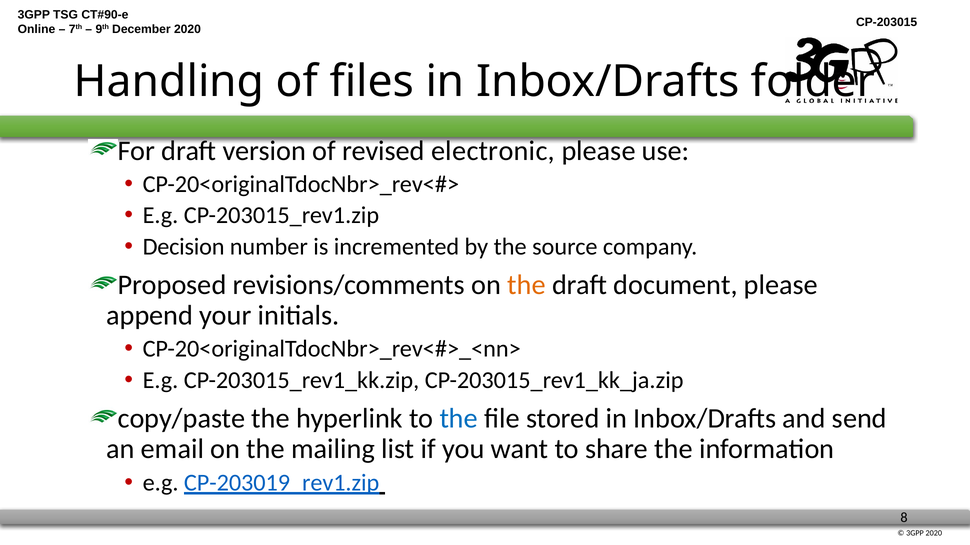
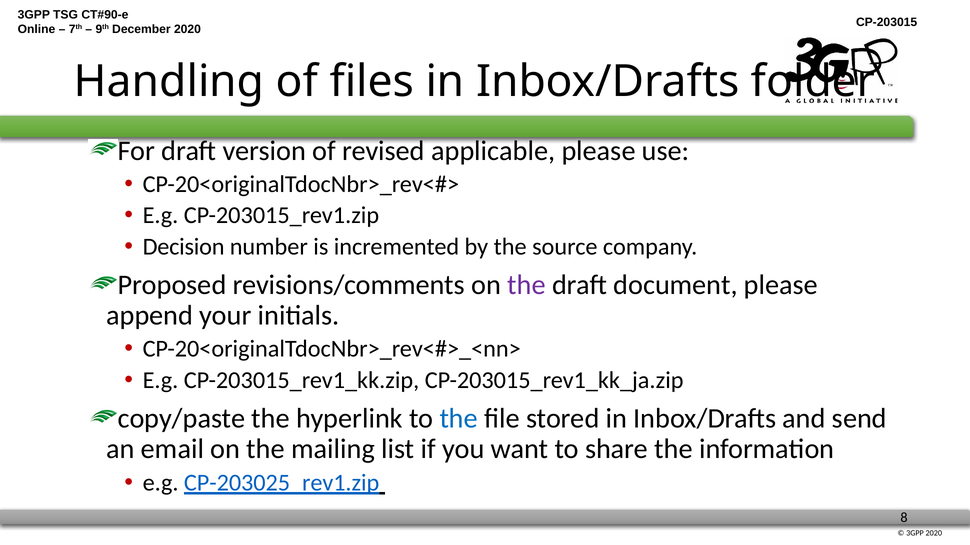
electronic: electronic -> applicable (493, 151)
the colour: orange -> purple (527, 285)
CP-203019_rev1.zip: CP-203019_rev1.zip -> CP-203025_rev1.zip (282, 483)
